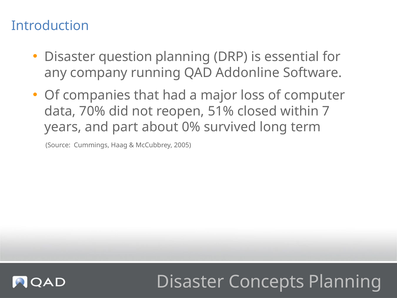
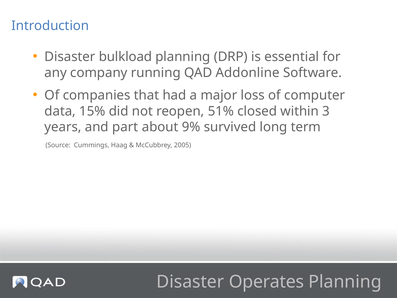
question: question -> bulkload (125, 57)
70%: 70% -> 15% (92, 111)
7: 7 -> 3 (326, 111)
0%: 0% -> 9% (191, 127)
Concepts: Concepts -> Operates (266, 282)
